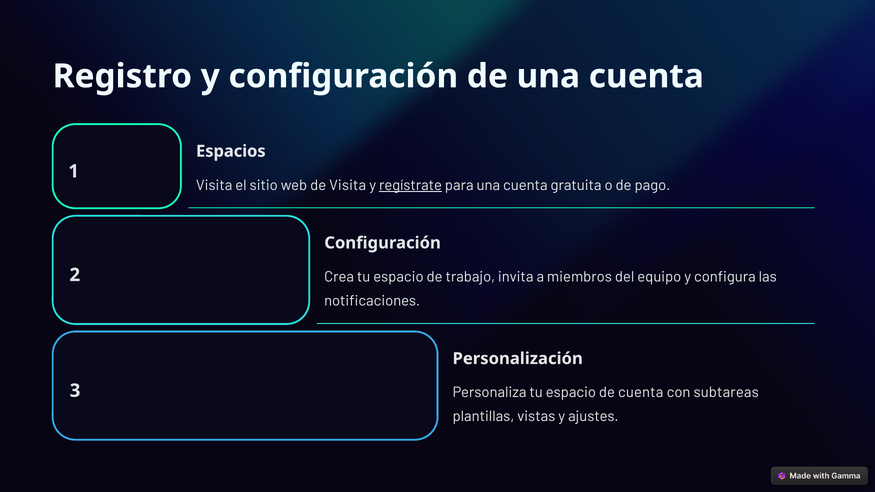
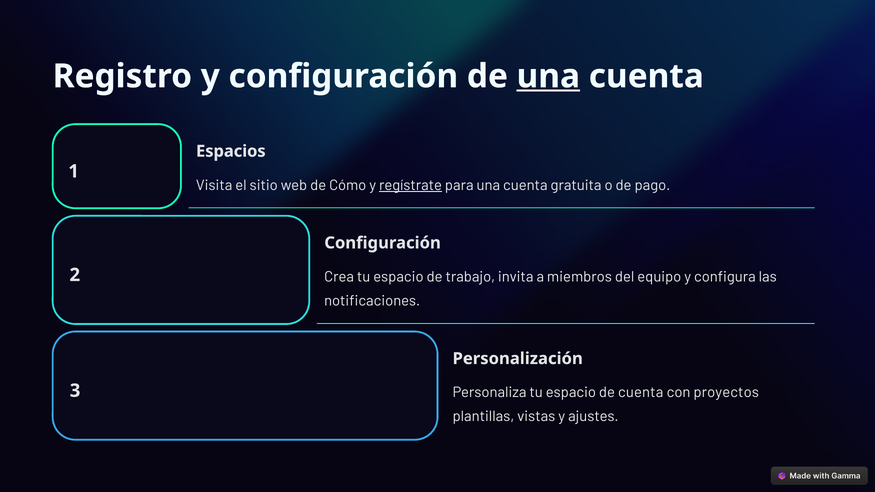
una underline: none -> present (548, 76)
de Visita: Visita -> Cómo (348, 185)
subtareas: subtareas -> proyectos (726, 393)
